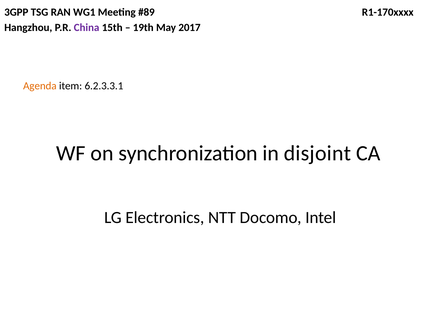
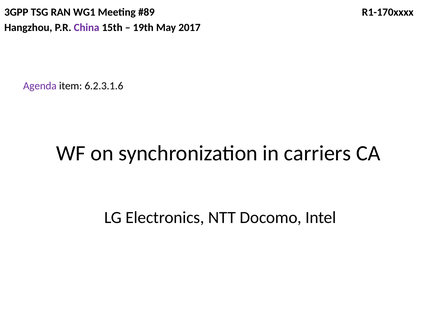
Agenda colour: orange -> purple (40, 86)
6.2.3.3.1: 6.2.3.3.1 -> 6.2.3.1.6 (104, 86)
disjoint: disjoint -> carriers (318, 153)
